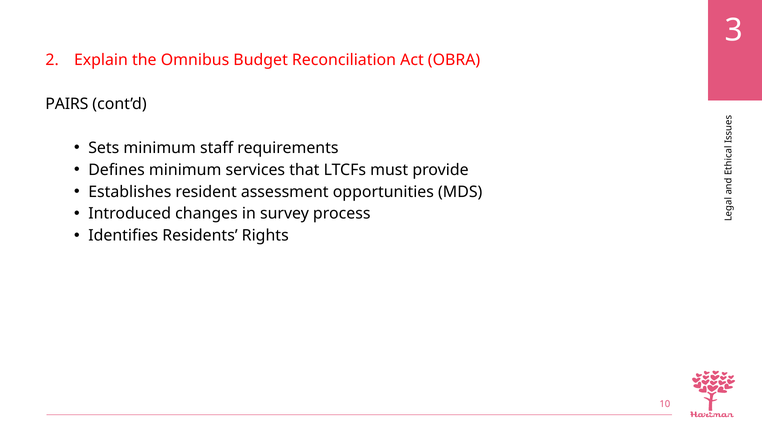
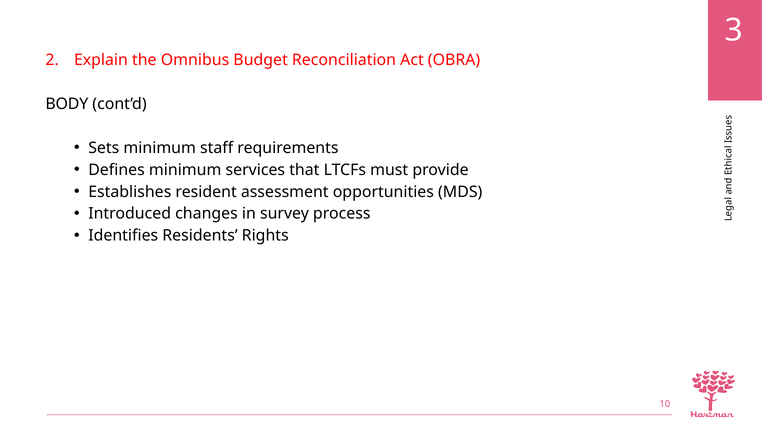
PAIRS: PAIRS -> BODY (67, 104)
